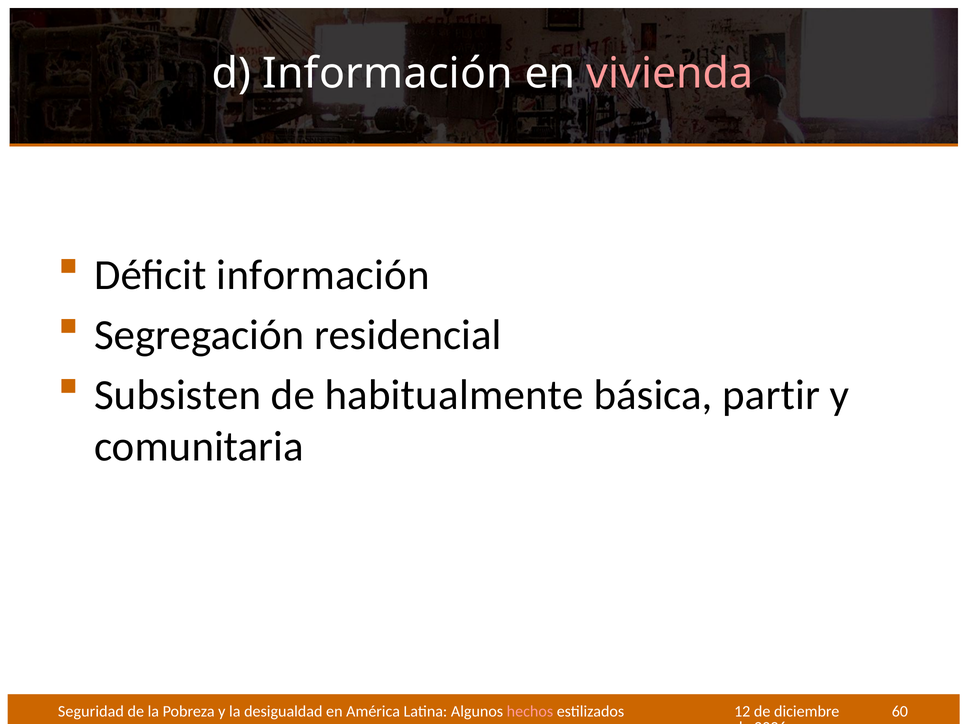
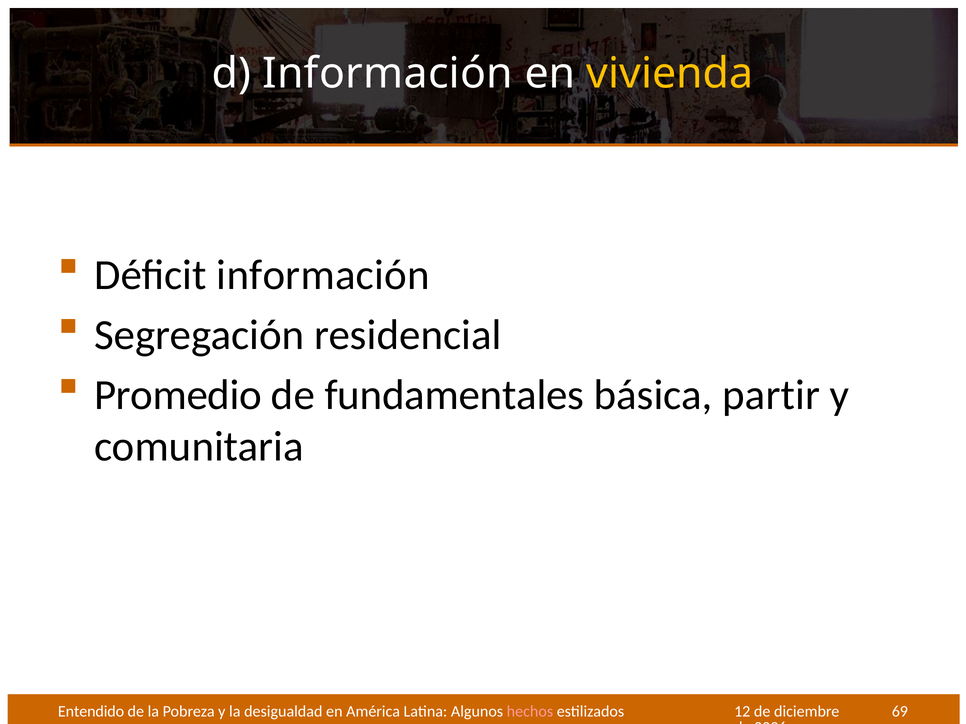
vivienda colour: pink -> yellow (670, 74)
Subsisten: Subsisten -> Promedio (178, 395)
habitualmente: habitualmente -> fundamentales (454, 395)
Seguridad: Seguridad -> Entendido (91, 712)
60: 60 -> 69 (900, 712)
